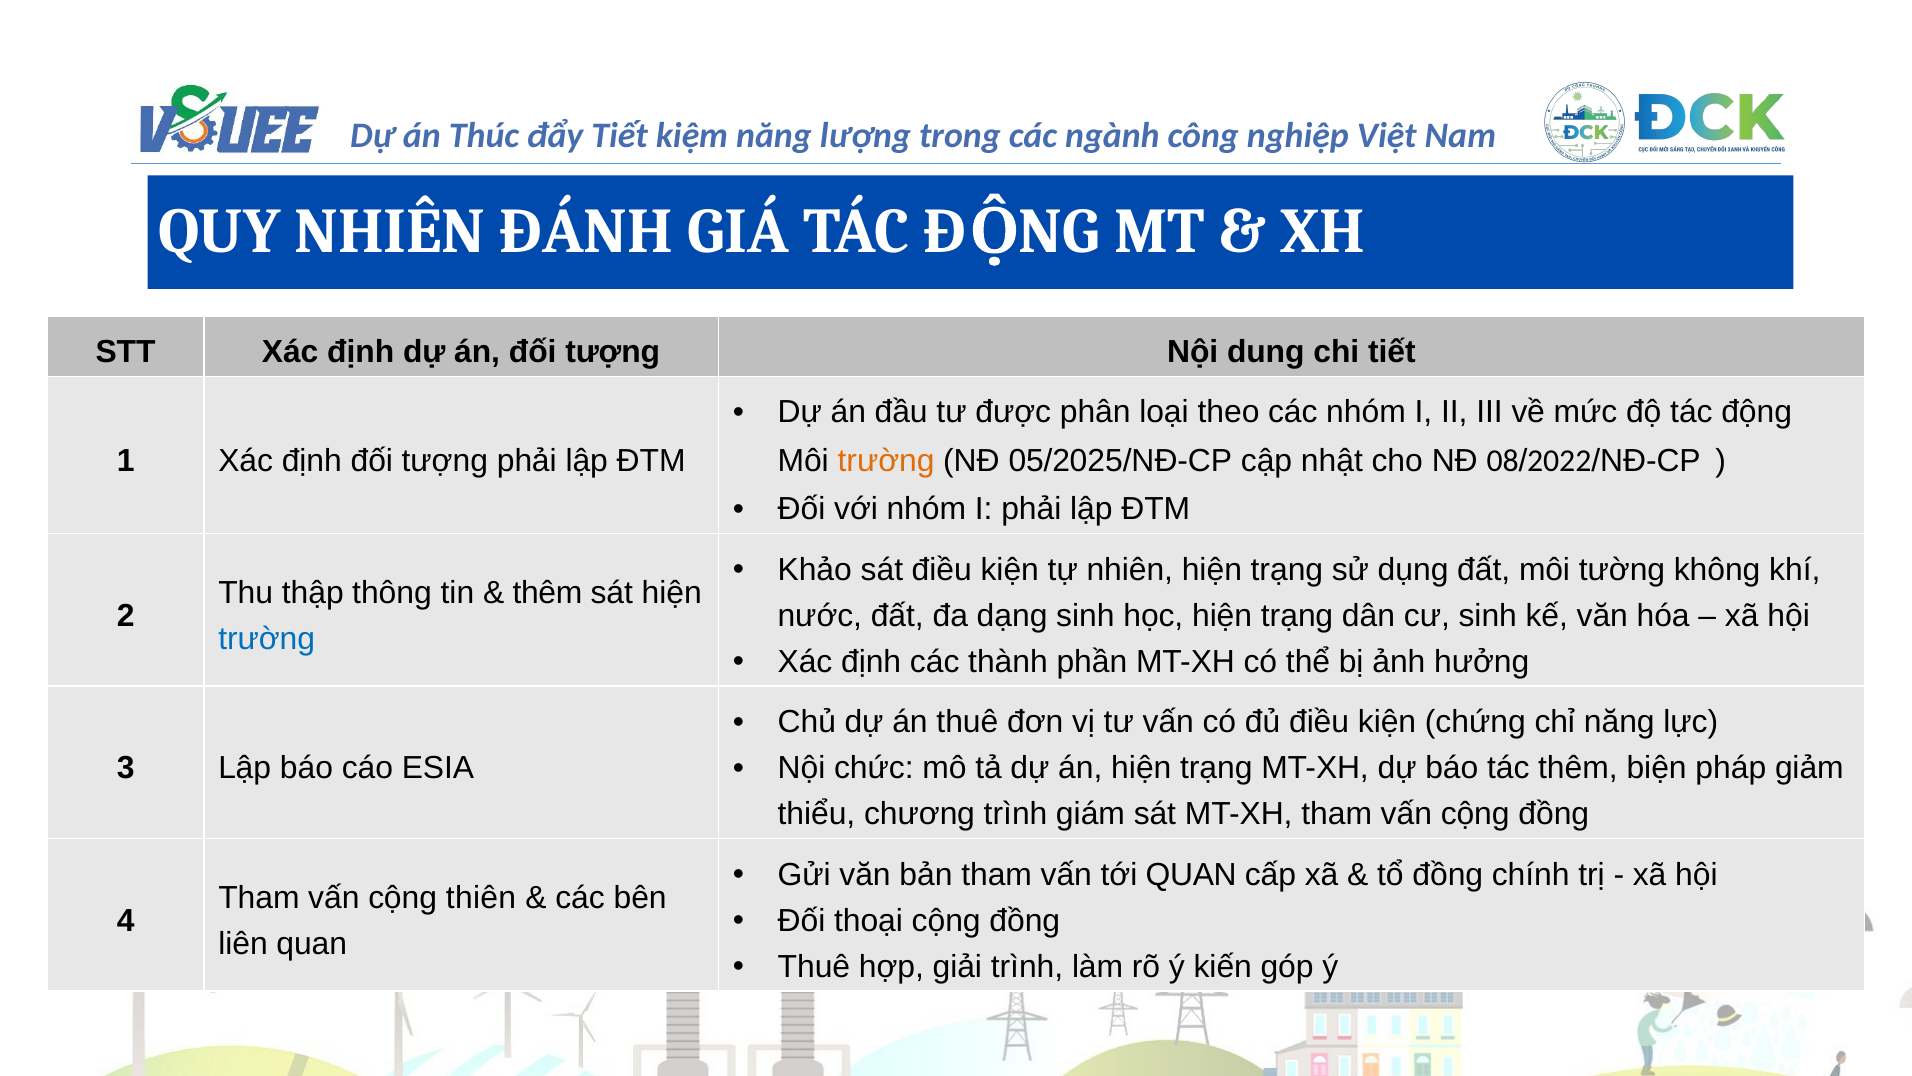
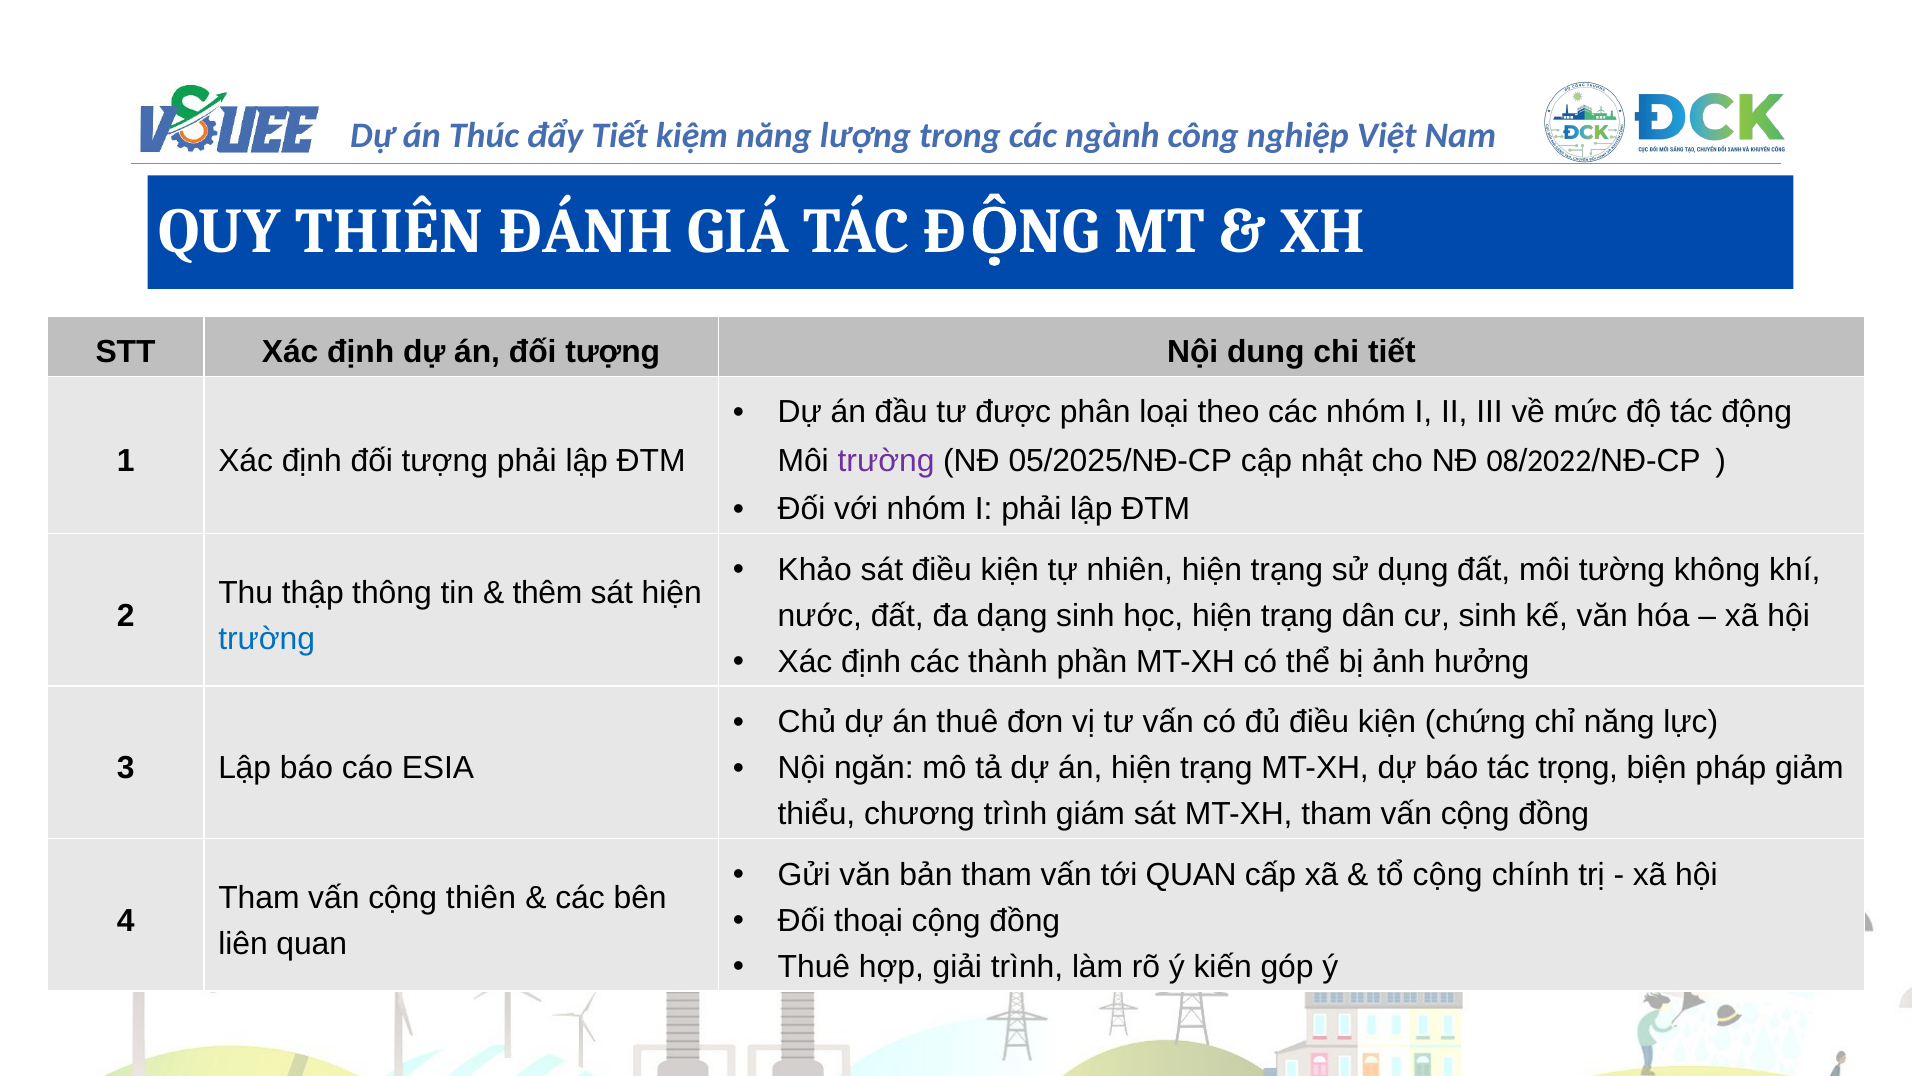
QUY NHIÊN: NHIÊN -> THIÊN (390, 232)
trường colour: orange -> purple (886, 461)
chức: chức -> ngăn (874, 768)
tác thêm: thêm -> trọng (1578, 768)
tổ đồng: đồng -> cộng (1448, 874)
